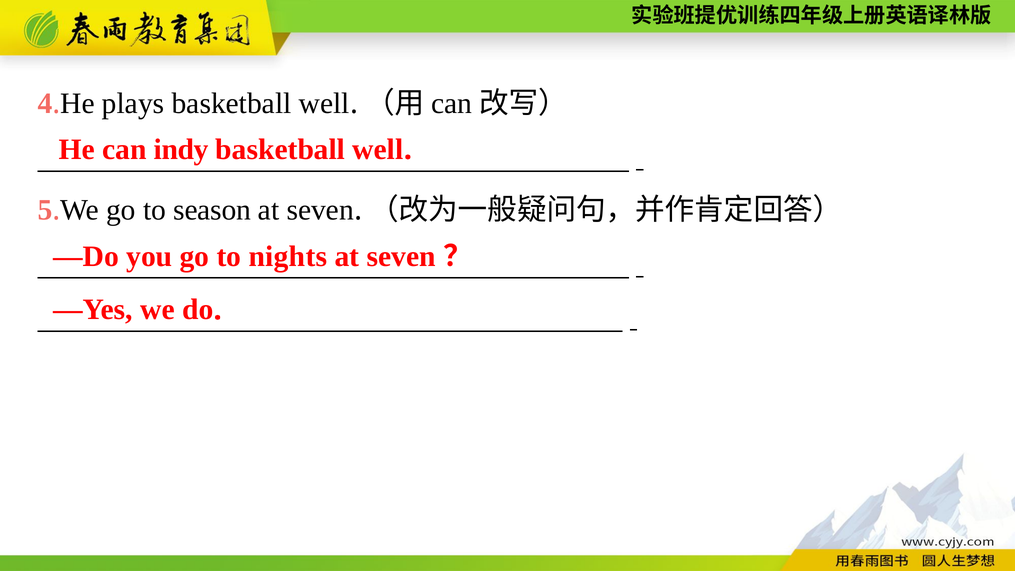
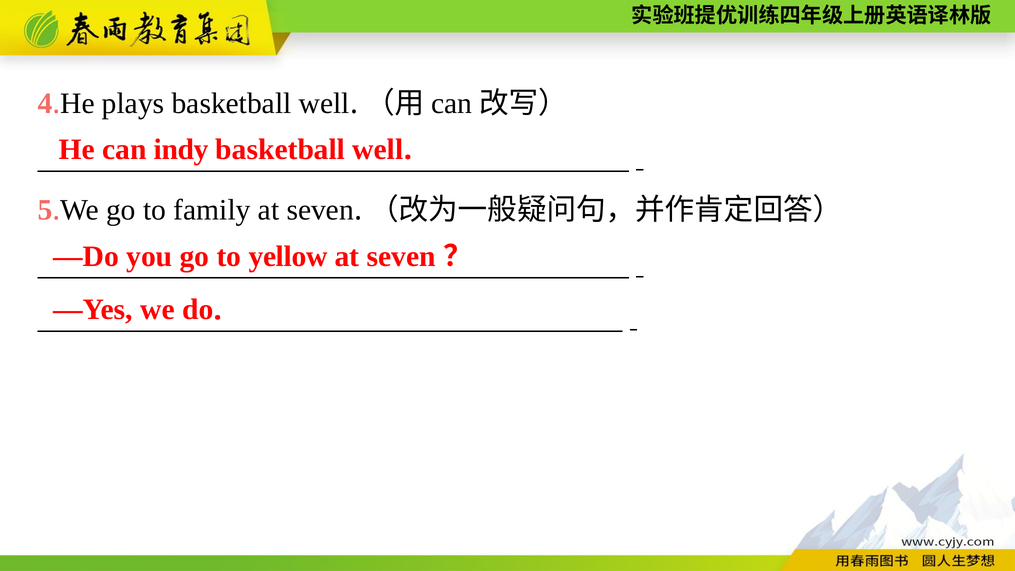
season: season -> family (212, 210)
nights: nights -> yellow (288, 256)
